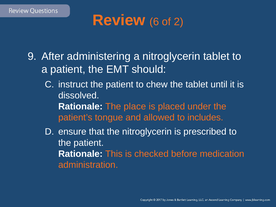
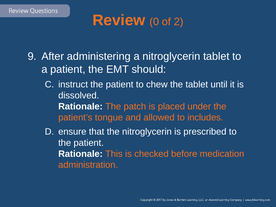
6: 6 -> 0 (154, 22)
place: place -> patch (135, 106)
